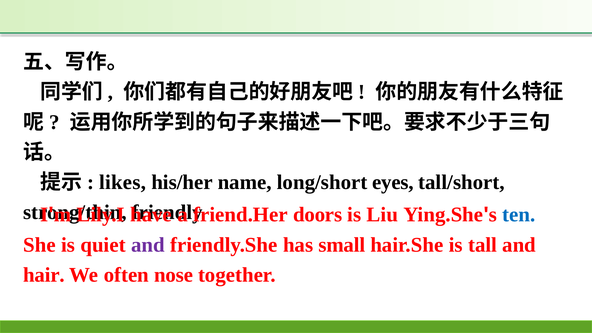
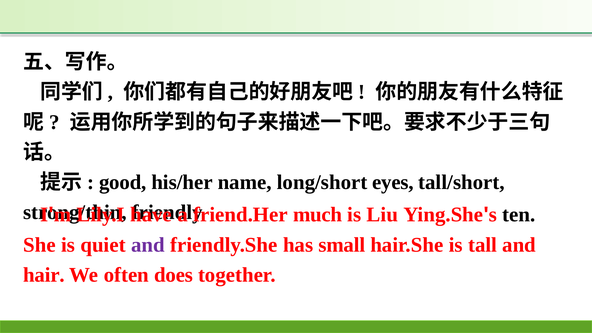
likes: likes -> good (123, 182)
doors: doors -> much (318, 215)
ten colour: blue -> black (519, 215)
nose: nose -> does (174, 275)
